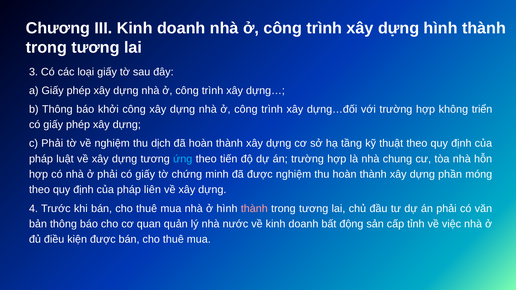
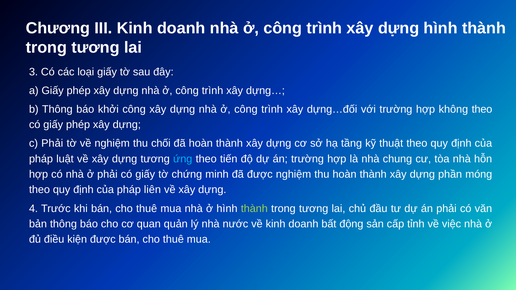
không triển: triển -> theo (482, 109)
dịch: dịch -> chối (161, 143)
thành colour: pink -> light green (254, 209)
